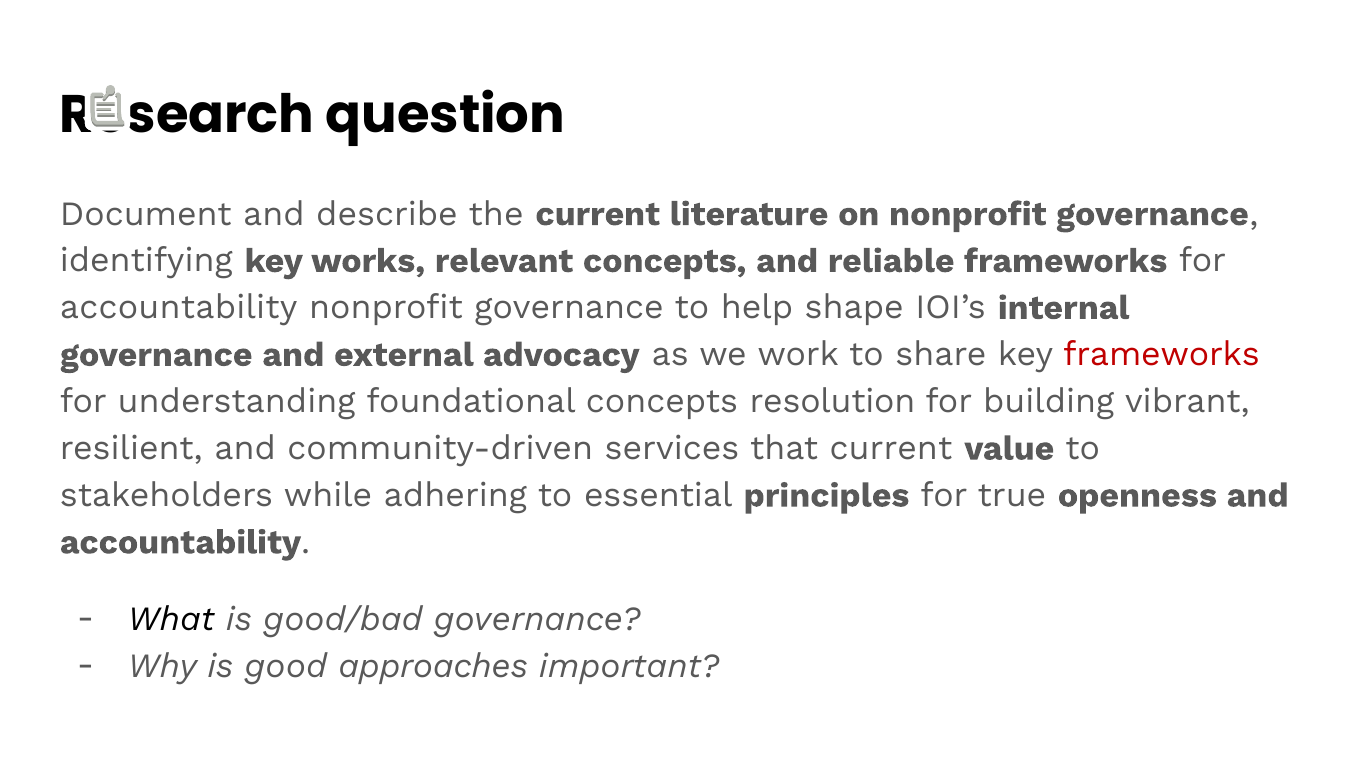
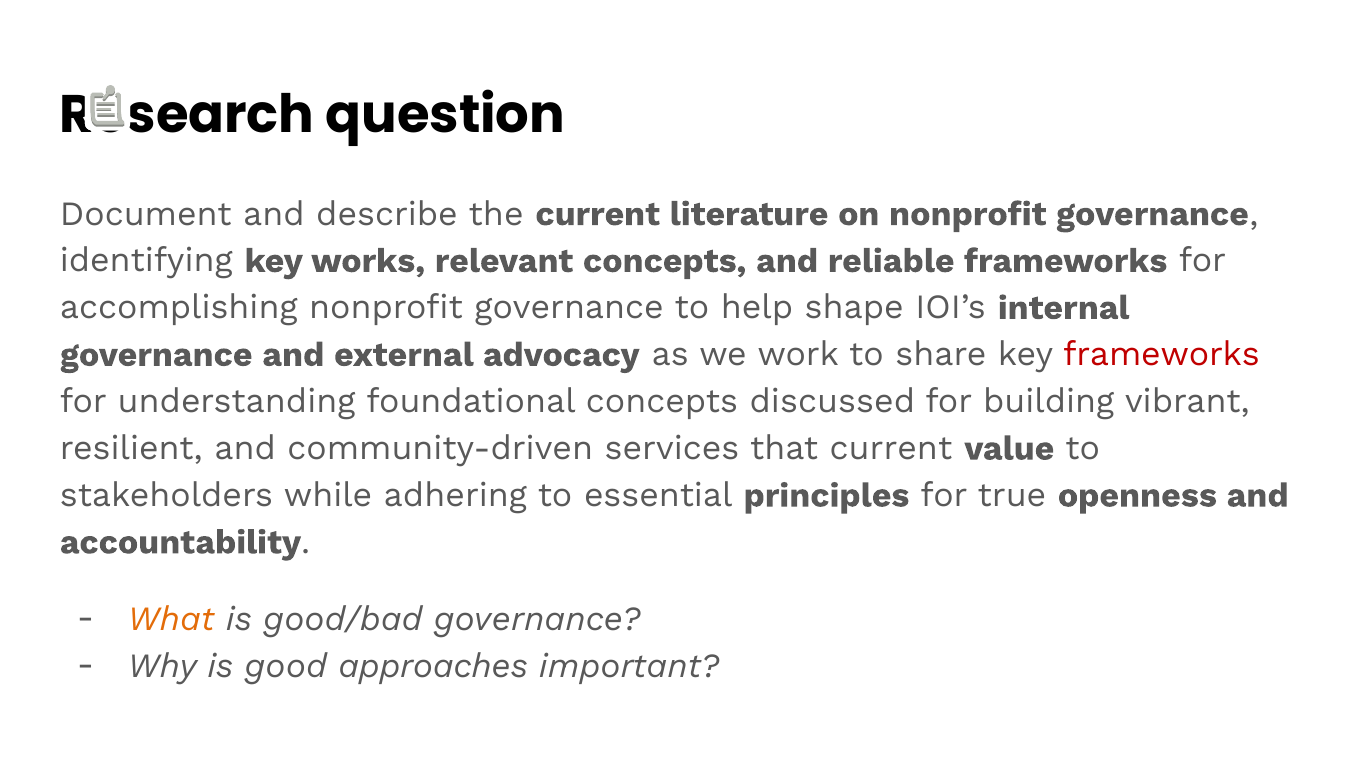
accountability: accountability -> accomplishing (179, 307)
resolution: resolution -> discussed (832, 401)
What colour: black -> orange (171, 619)
